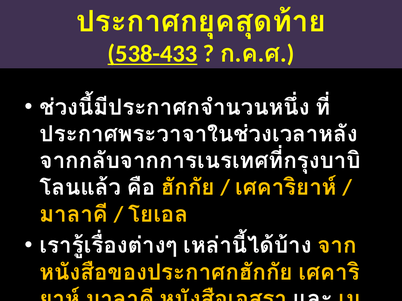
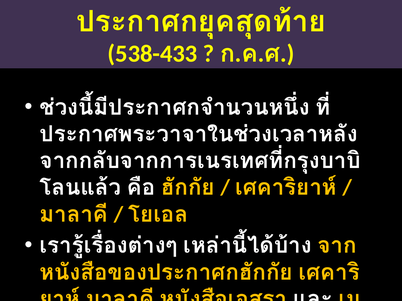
538-433 underline: present -> none (152, 54)
